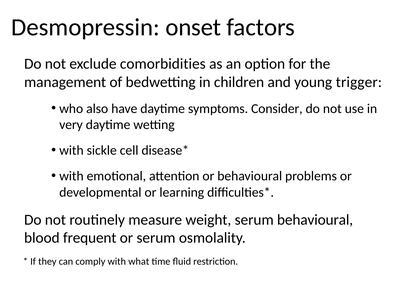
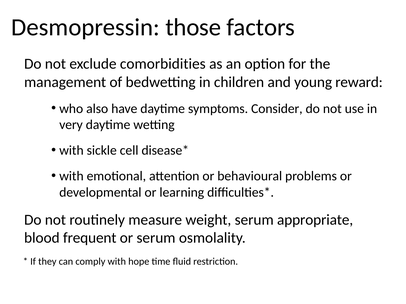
onset: onset -> those (193, 28)
trigger: trigger -> reward (359, 82)
serum behavioural: behavioural -> appropriate (315, 220)
what: what -> hope (139, 262)
